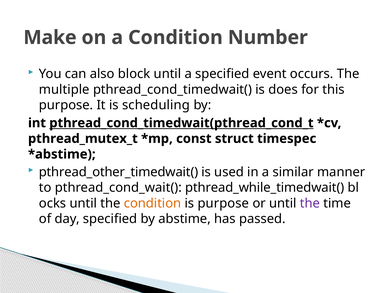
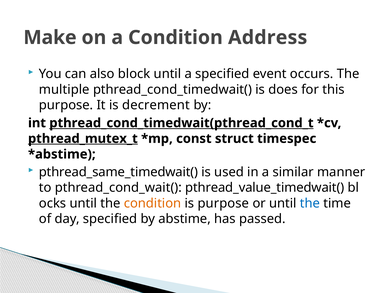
Number: Number -> Address (268, 37)
scheduling: scheduling -> decrement (156, 105)
pthread_mutex_t underline: none -> present (83, 138)
pthread_other_timedwait(: pthread_other_timedwait( -> pthread_same_timedwait( (118, 172)
pthread_while_timedwait(: pthread_while_timedwait( -> pthread_value_timedwait( (265, 187)
the colour: purple -> blue (310, 203)
